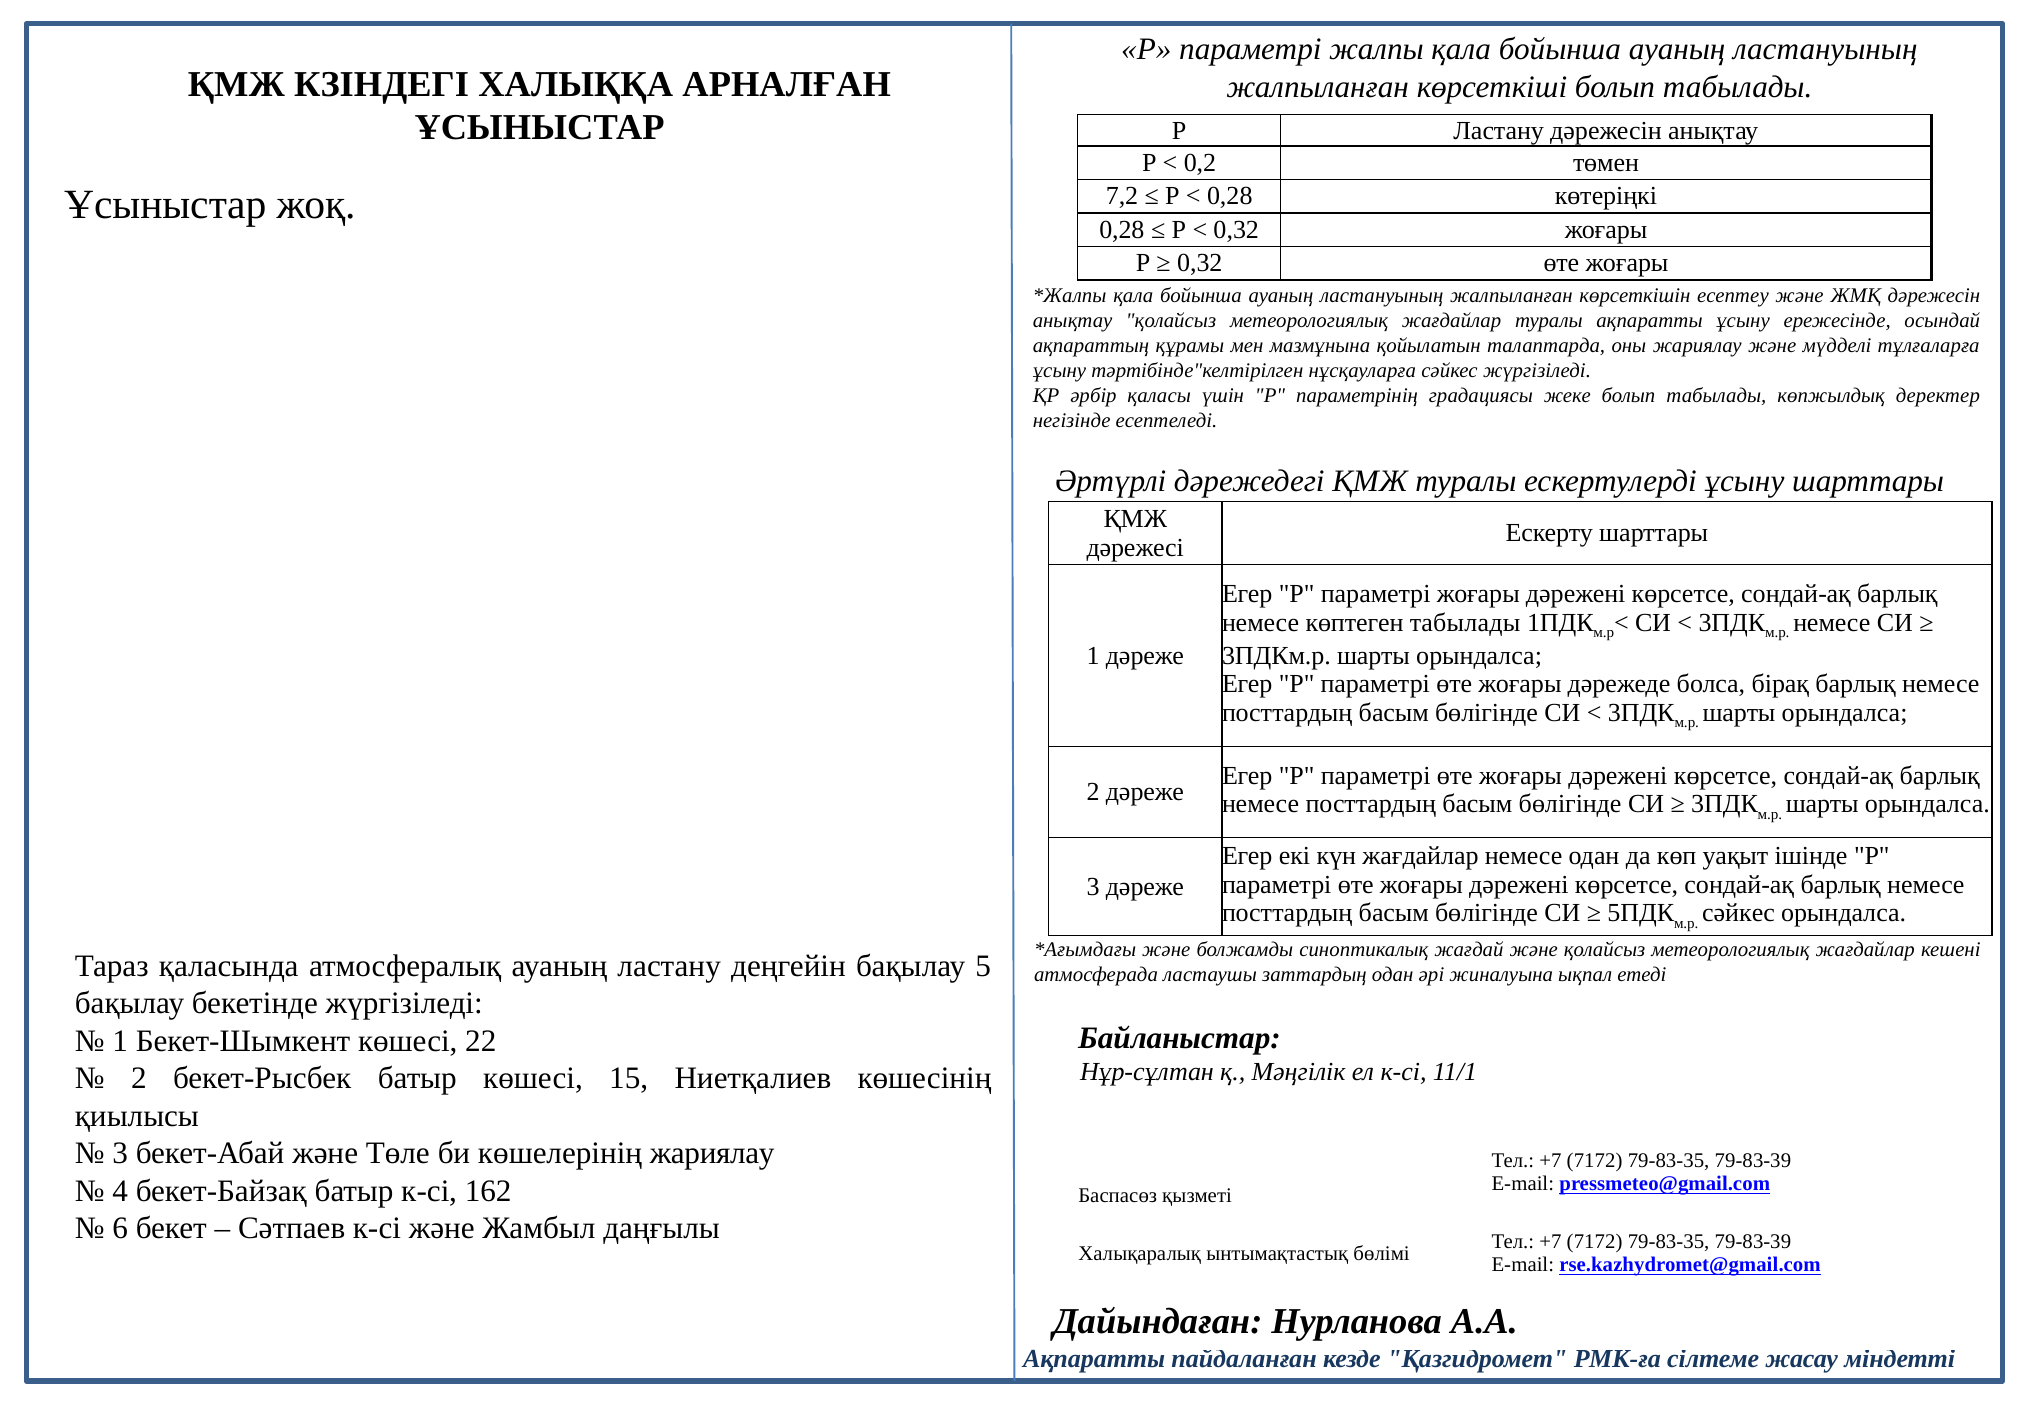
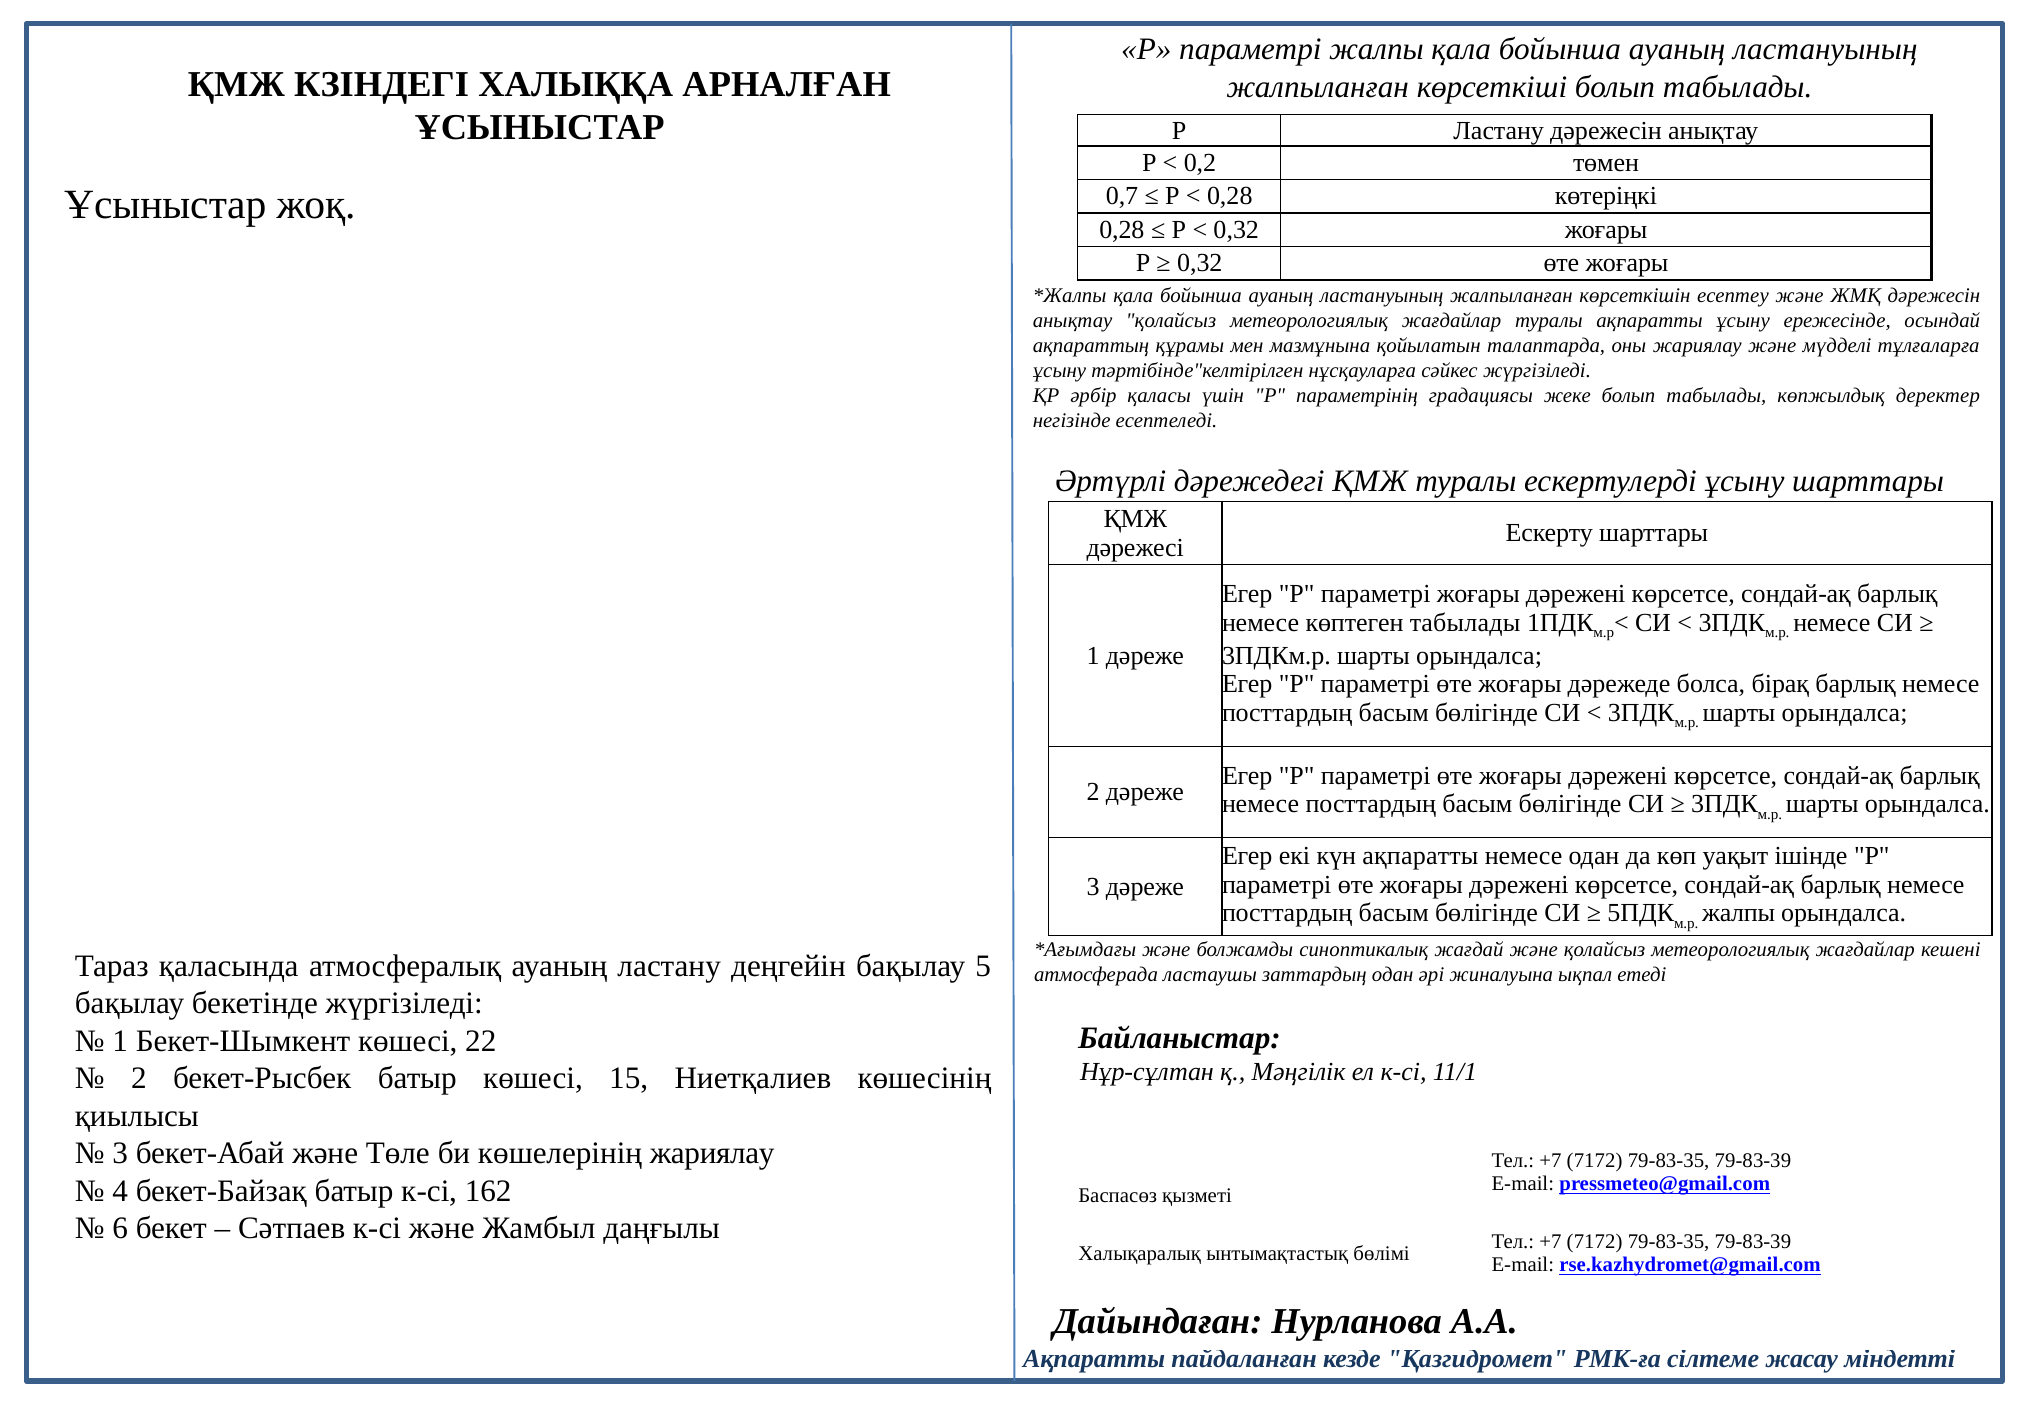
7,2: 7,2 -> 0,7 (1122, 196)
күн жағдайлар: жағдайлар -> ақпаратты (1420, 856)
сәйкес: сәйкес -> жалпы (1739, 913)
